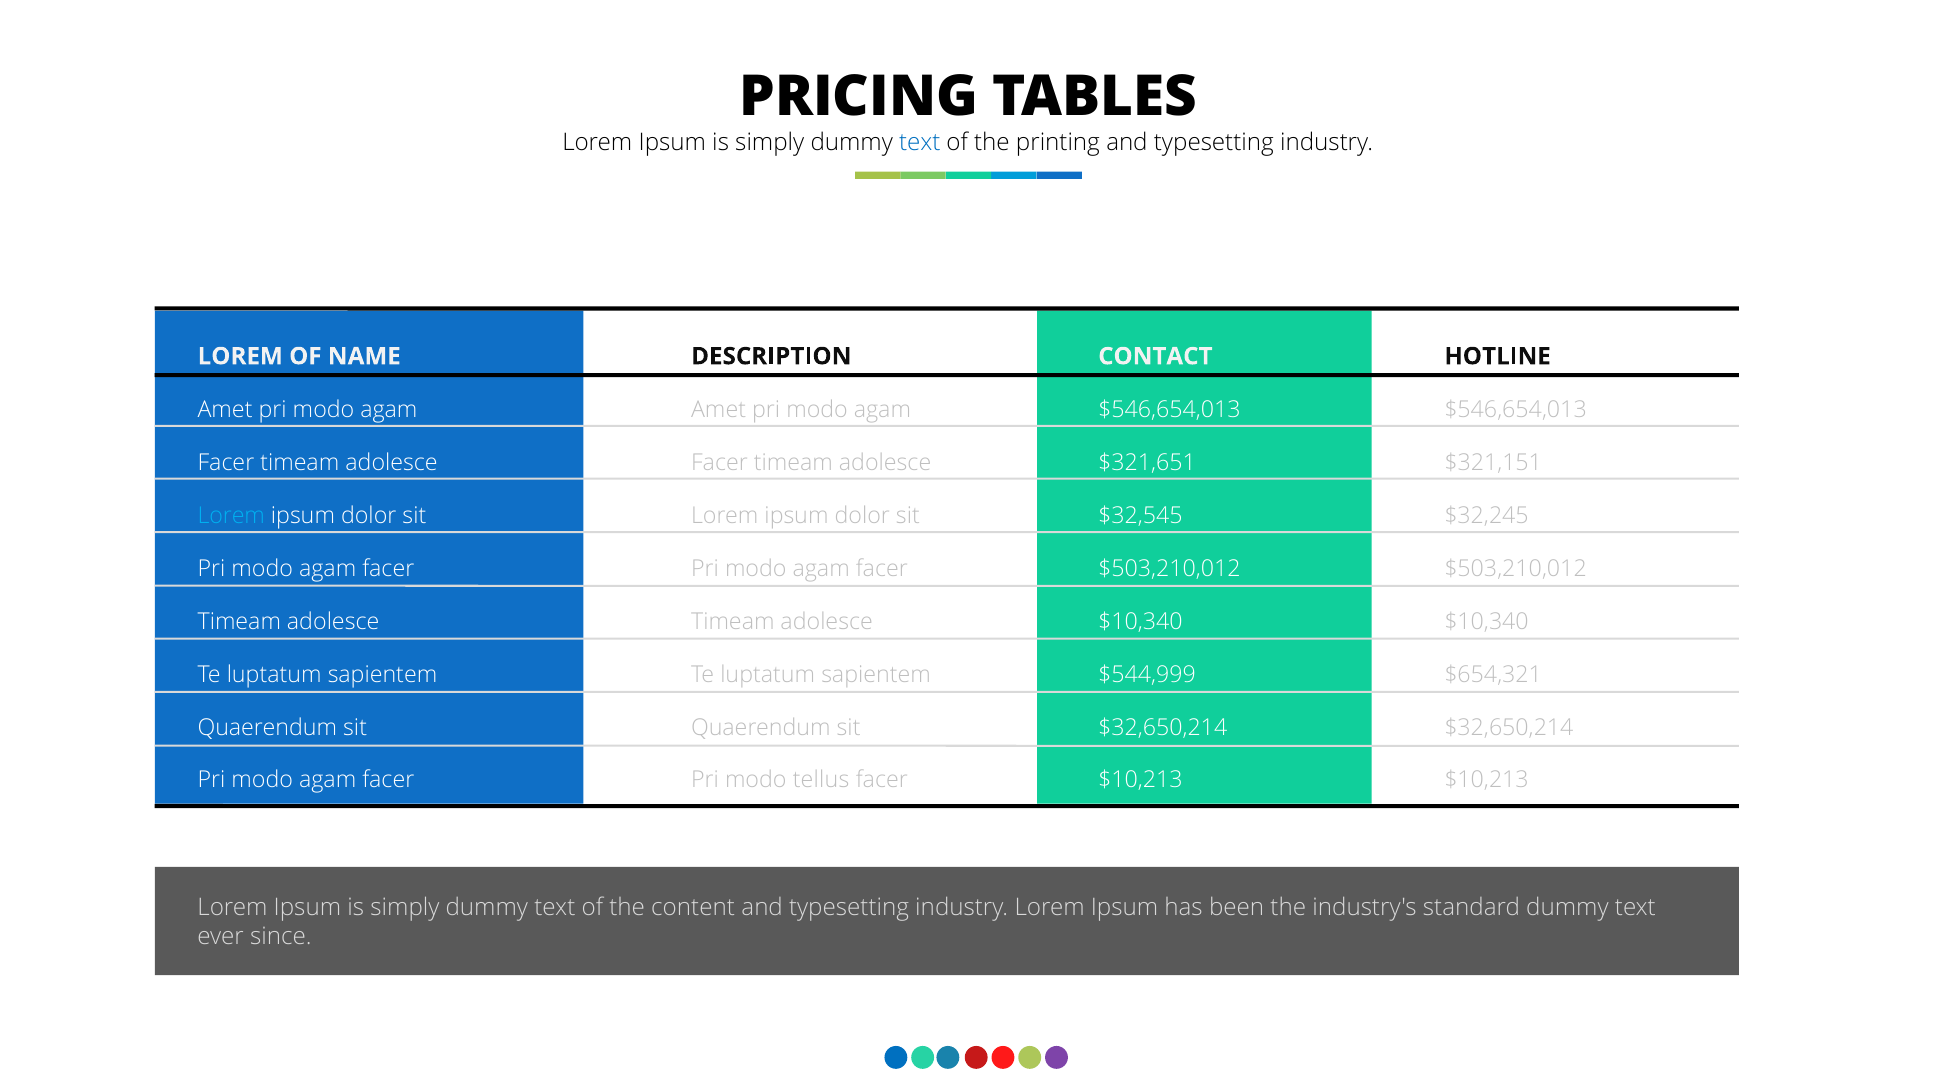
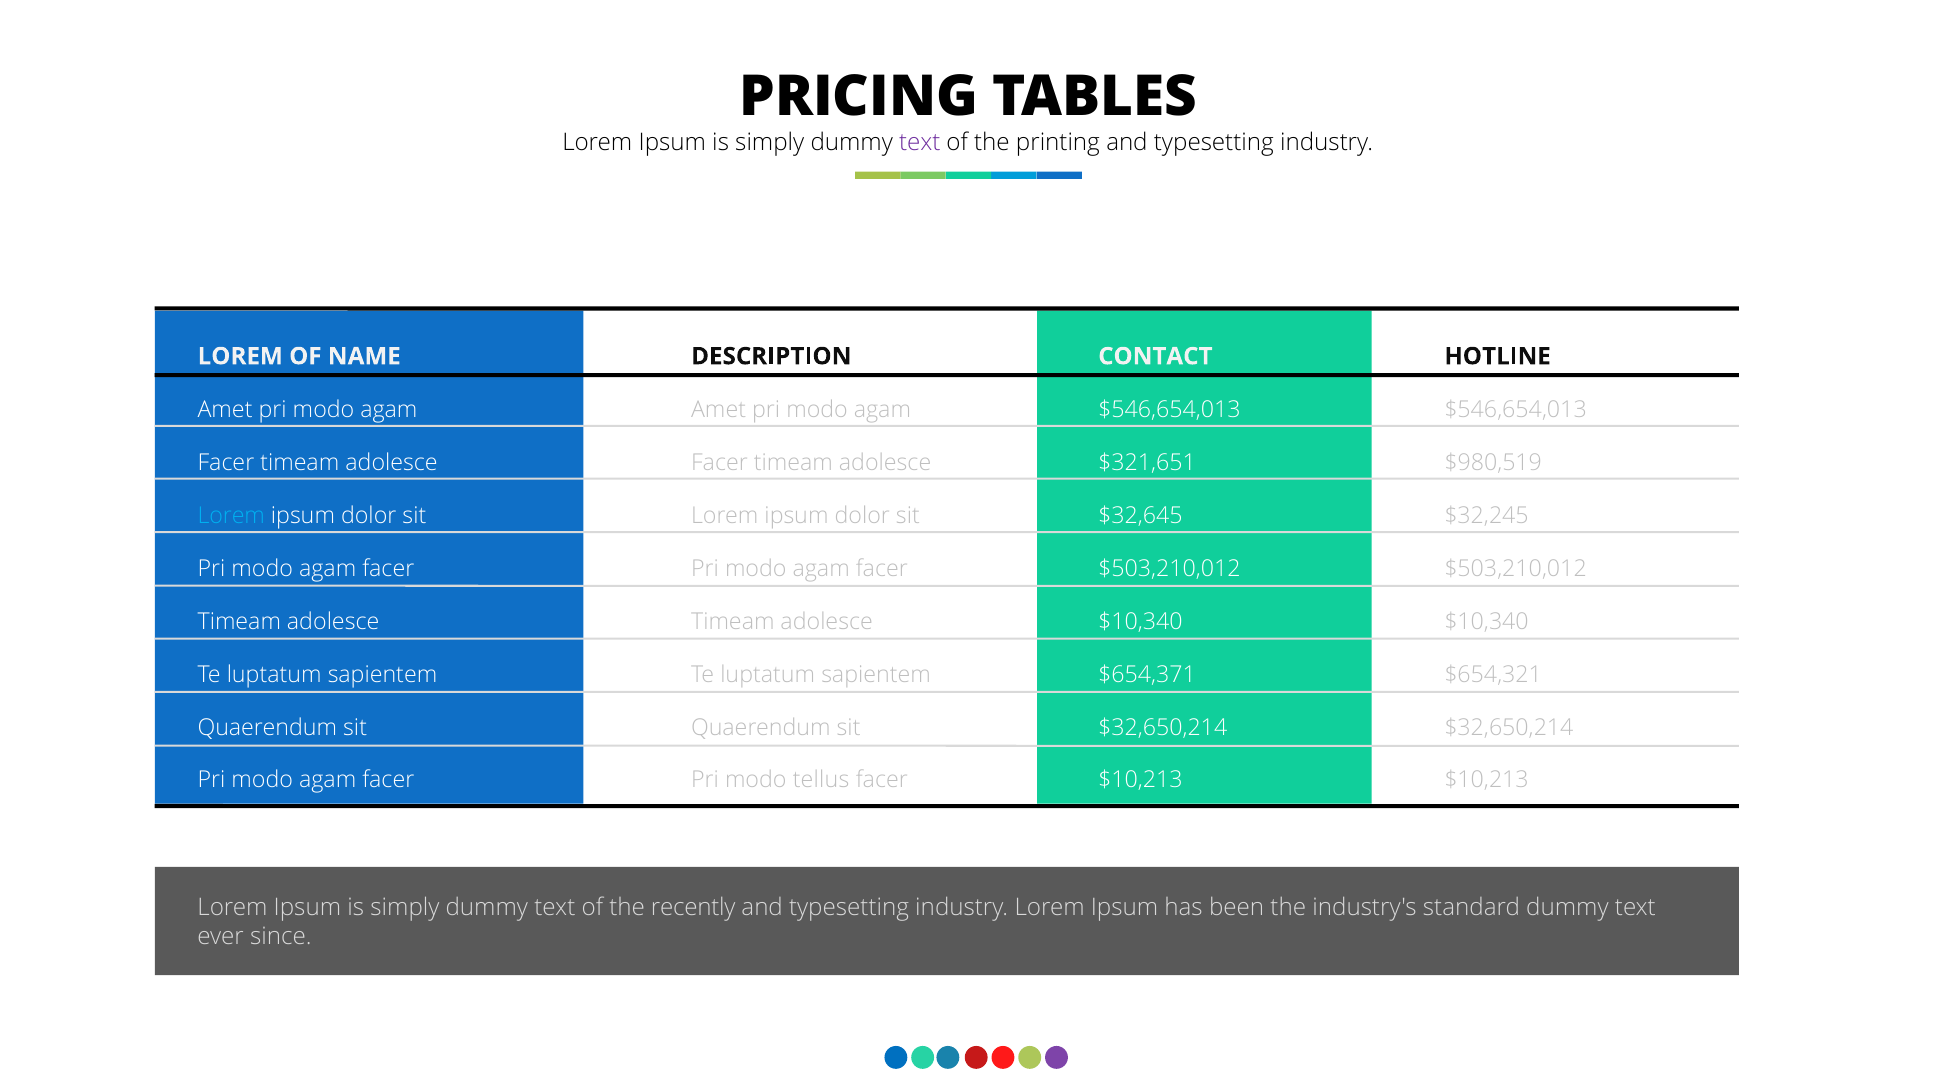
text colour: blue -> purple (920, 142)
$321,151: $321,151 -> $980,519 (1493, 463)
$32,545: $32,545 -> $32,645 (1140, 515)
$544,999: $544,999 -> $654,371 (1147, 674)
content: content -> recently (693, 907)
